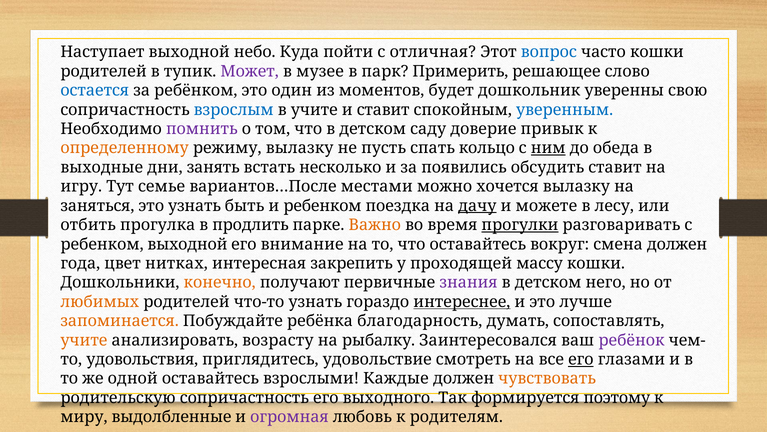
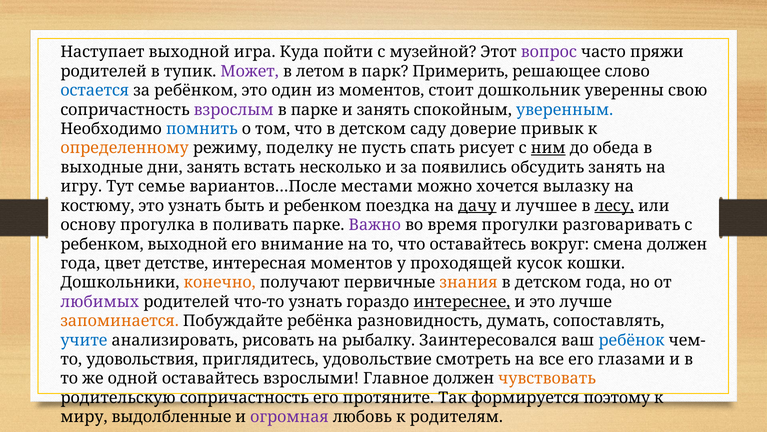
небо: небо -> игра (255, 52)
отличная: отличная -> музейной (433, 52)
вопрос colour: blue -> purple (549, 52)
часто кошки: кошки -> пряжи (657, 52)
музее: музее -> летом (320, 71)
будет: будет -> стоит (451, 90)
взрослым colour: blue -> purple (234, 110)
в учите: учите -> парке (314, 110)
и ставит: ставит -> занять (383, 110)
помнить colour: purple -> blue (202, 129)
режиму вылазку: вылазку -> поделку (300, 148)
кольцо: кольцо -> рисует (487, 148)
обсудить ставит: ставит -> занять (615, 167)
заняться: заняться -> костюму (97, 206)
можете: можете -> лучшее (546, 206)
лесу underline: none -> present (614, 206)
отбить: отбить -> основу (88, 225)
продлить: продлить -> поливать (250, 225)
Важно colour: orange -> purple (375, 225)
прогулки underline: present -> none (520, 225)
нитках: нитках -> детстве (177, 263)
интересная закрепить: закрепить -> моментов (352, 263)
массу: массу -> кусок (539, 263)
знания colour: purple -> orange (468, 282)
детском него: него -> года (606, 282)
любимых colour: orange -> purple (100, 301)
благодарность: благодарность -> разновидность (420, 321)
учите colour: orange -> blue (84, 340)
возрасту: возрасту -> рисовать (278, 340)
ребёнок colour: purple -> blue (631, 340)
его underline: present -> none (581, 359)
Каждые: Каждые -> Главное (396, 378)
выходного: выходного -> протяните (388, 397)
